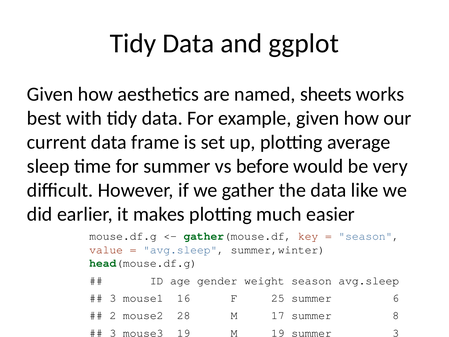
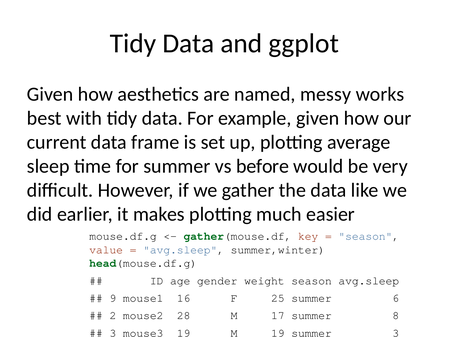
sheets: sheets -> messy (326, 94)
3: 3 -> 9 (113, 298)
